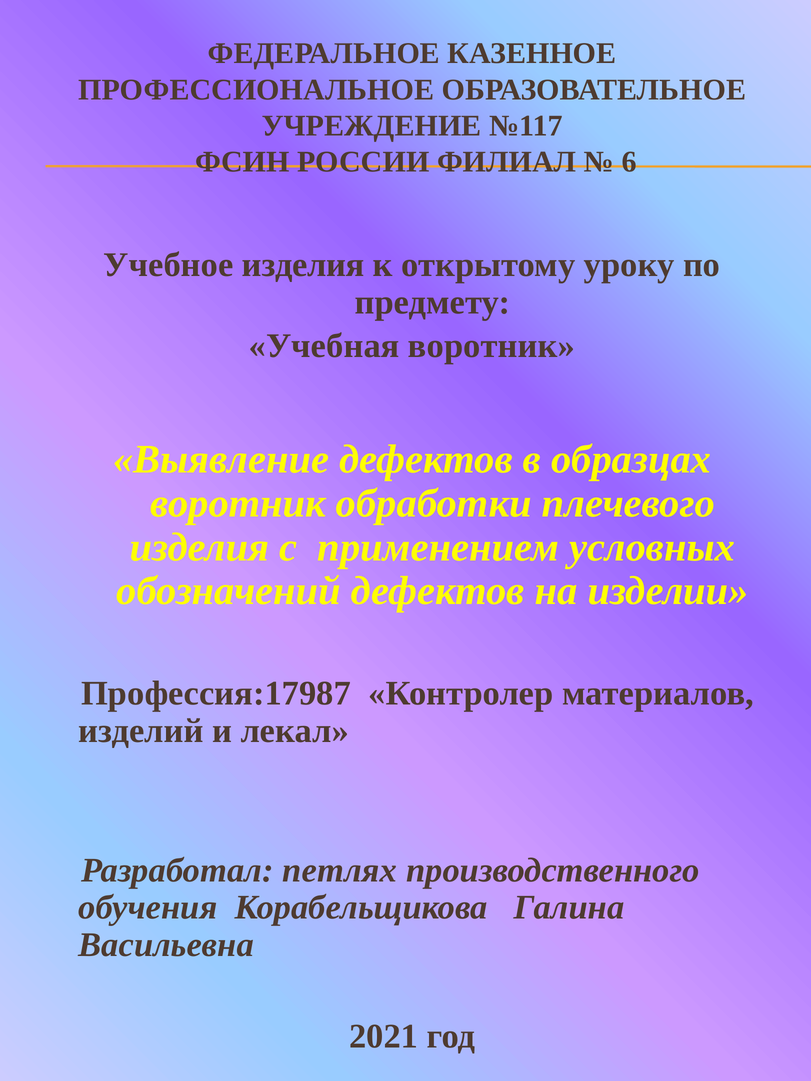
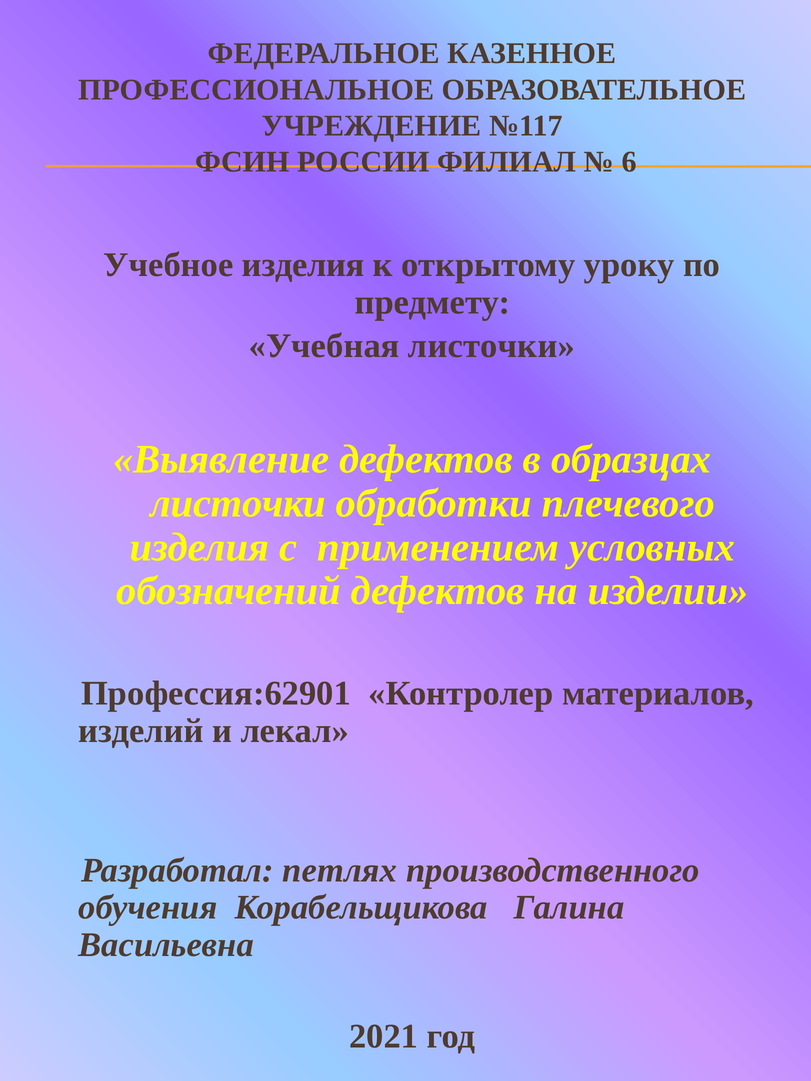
Учебная воротник: воротник -> листочки (491, 346)
воротник: воротник -> листочки (238, 503)
Профессия:17987: Профессия:17987 -> Профессия:62901 (216, 694)
